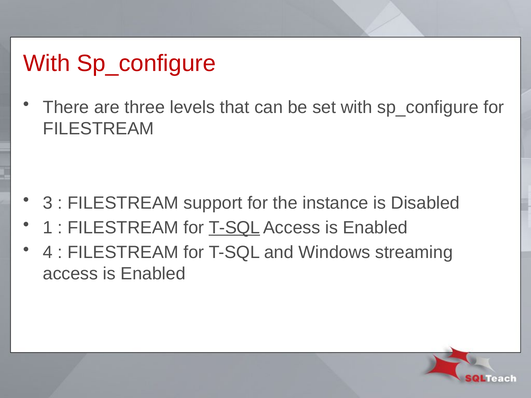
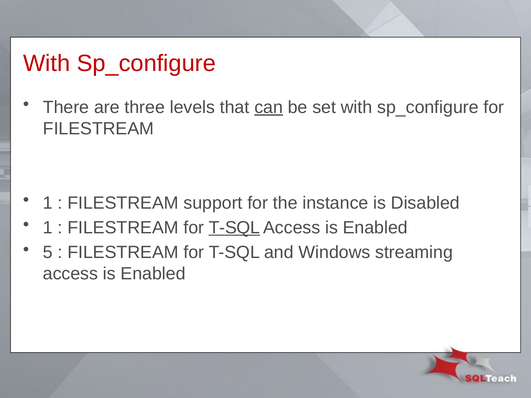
can underline: none -> present (269, 107)
3: 3 -> 1 (48, 203)
4: 4 -> 5 (48, 253)
